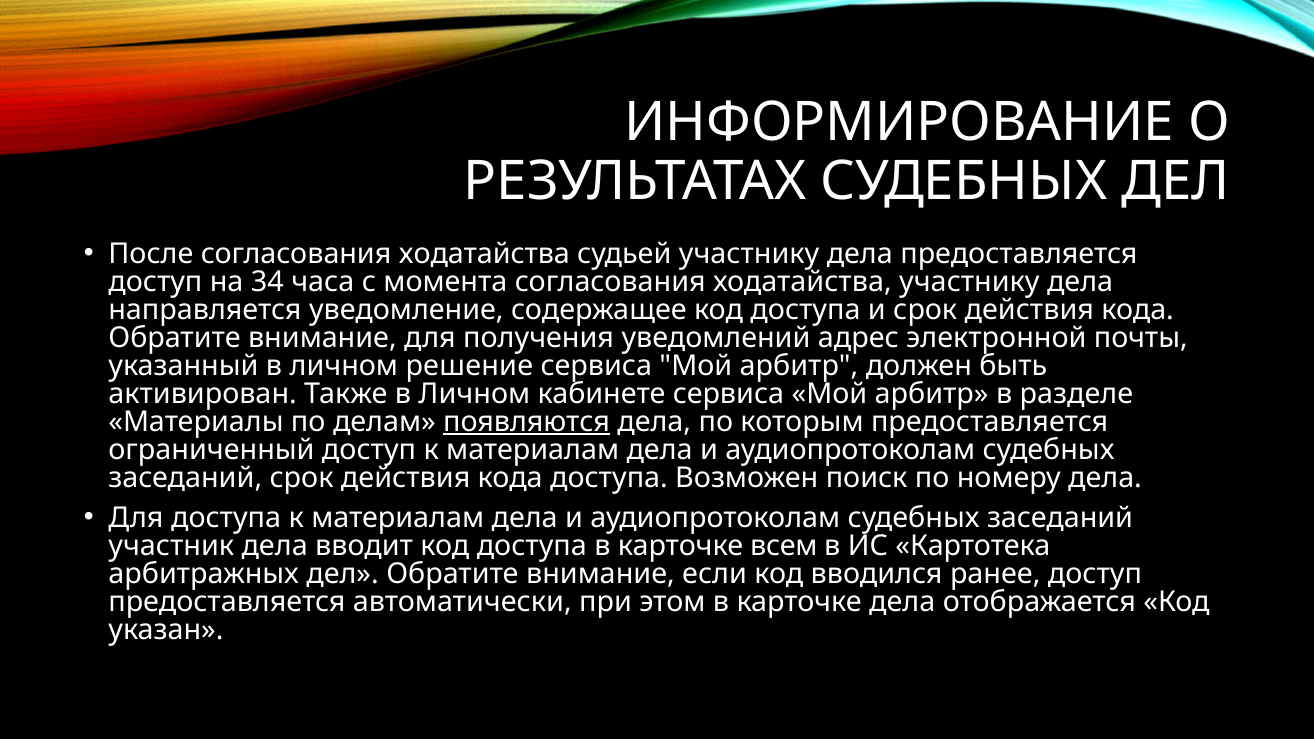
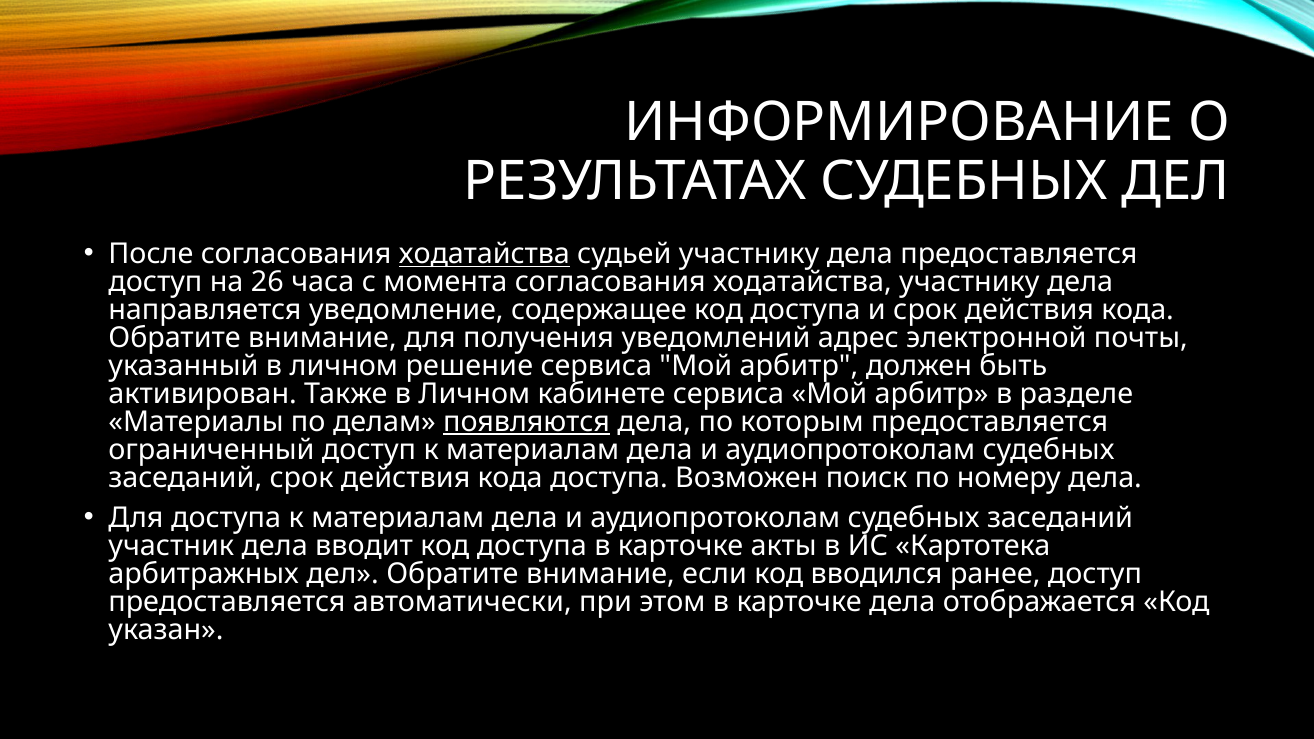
ходатайства underline: none -> present (484, 254)
34: 34 -> 26 (267, 282)
всем: всем -> акты (784, 546)
